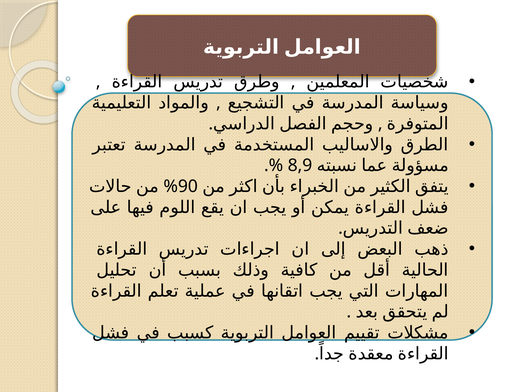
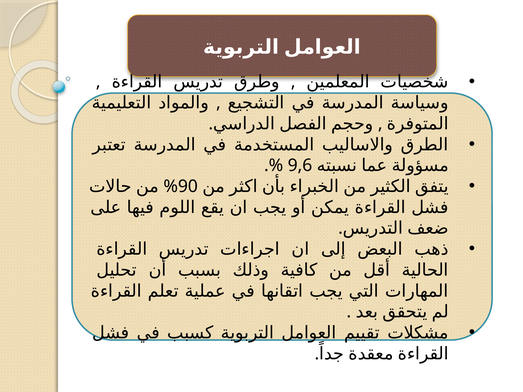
8,9: 8,9 -> 9,6 (300, 166)
